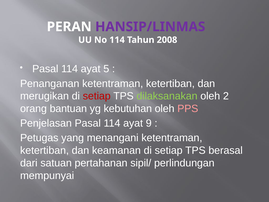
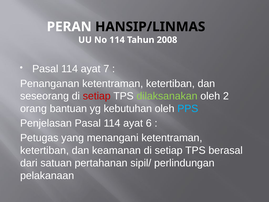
HANSIP/LINMAS colour: purple -> black (150, 27)
5: 5 -> 7 (106, 69)
merugikan: merugikan -> seseorang (45, 96)
PPS colour: pink -> light blue (188, 109)
9: 9 -> 6 (149, 123)
mempunyai: mempunyai -> pelakanaan (47, 175)
